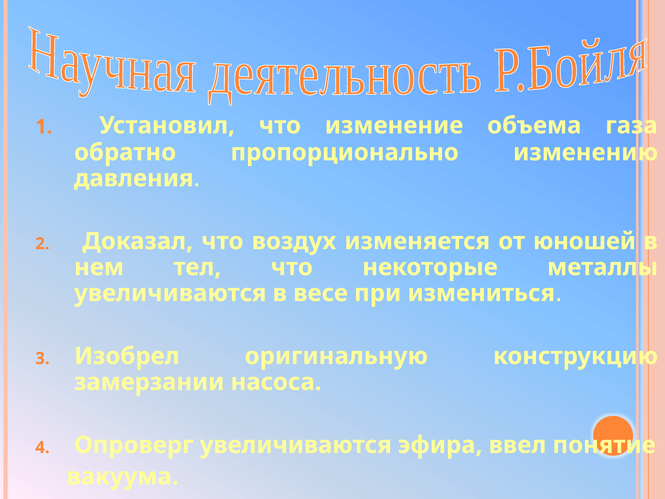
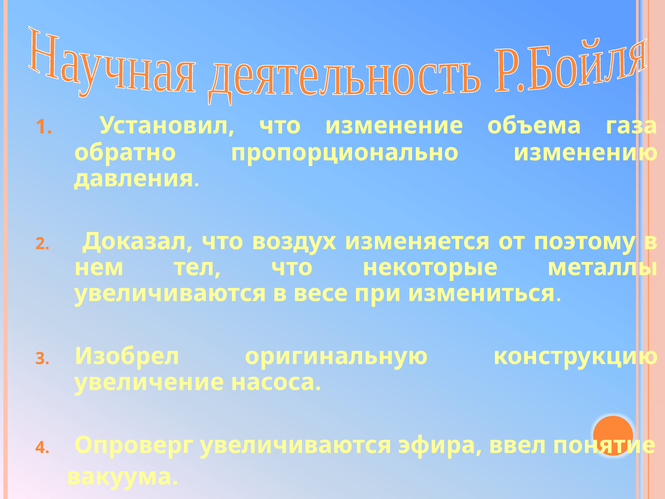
юношей: юношей -> поэтому (584, 241)
замерзании: замерзании -> увеличение (149, 382)
